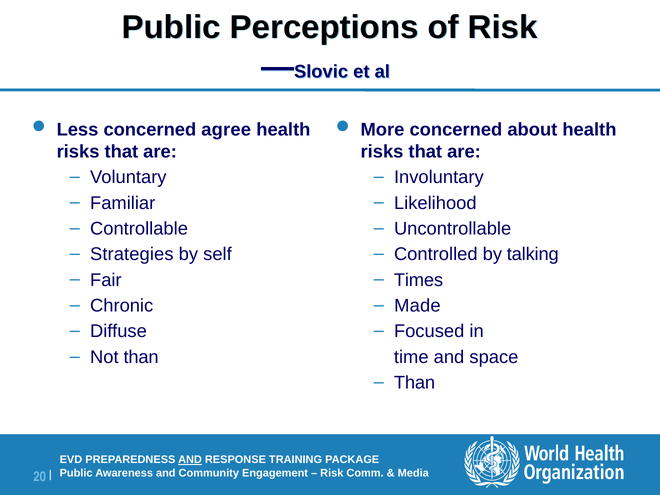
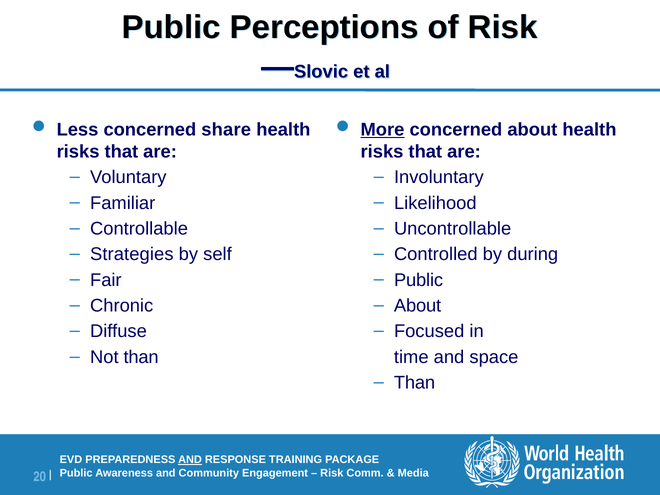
agree: agree -> share (226, 130)
More underline: none -> present (382, 130)
talking: talking -> during (533, 254)
Times: Times -> Public (419, 280)
Made: Made -> About (418, 306)
